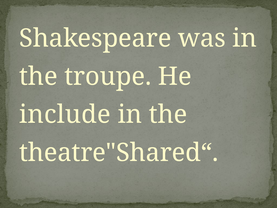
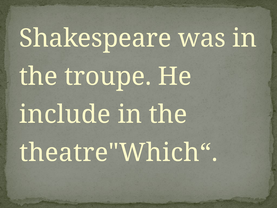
theatre"Shared“: theatre"Shared“ -> theatre"Which“ (119, 152)
